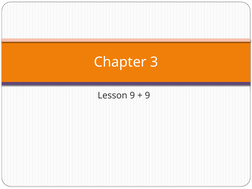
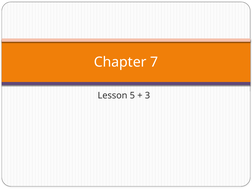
3: 3 -> 7 (154, 62)
Lesson 9: 9 -> 5 (132, 96)
9: 9 -> 3 (147, 96)
